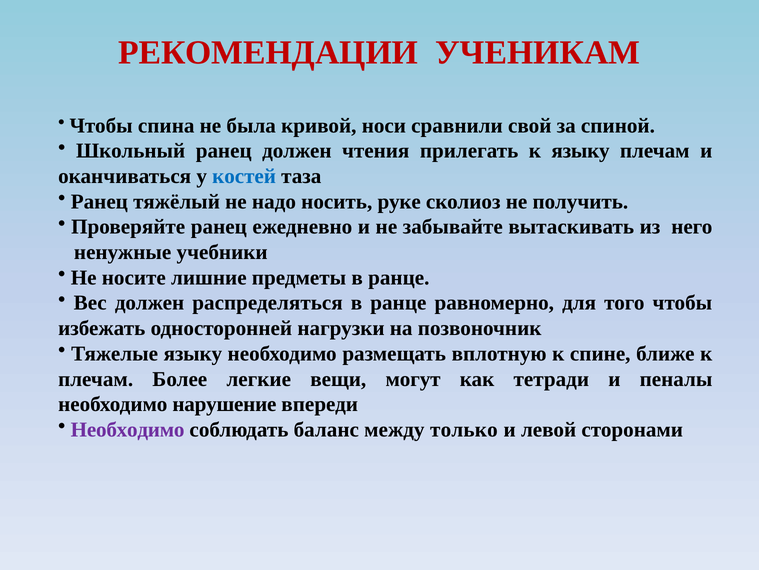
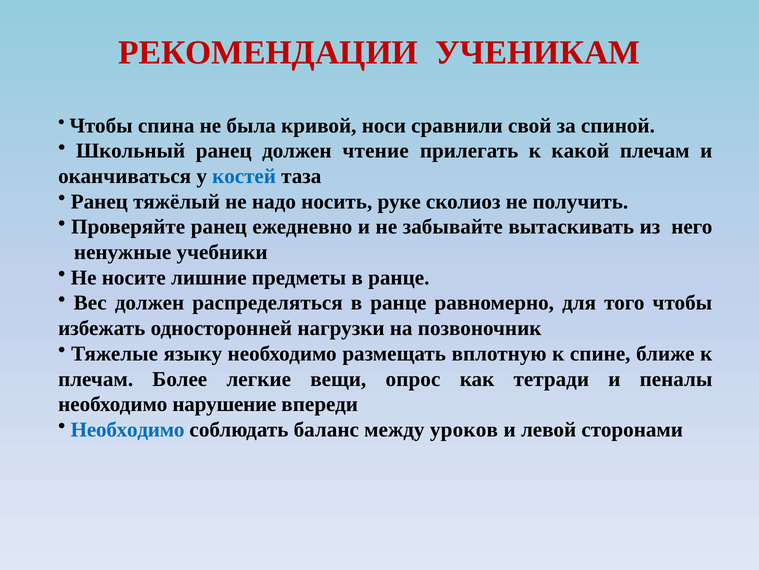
чтения: чтения -> чтение (376, 151)
к языку: языку -> какой (580, 151)
могут: могут -> опрос (413, 379)
Необходимо colour: purple -> blue (128, 429)
только: только -> уроков (464, 429)
